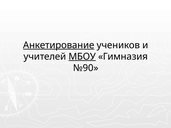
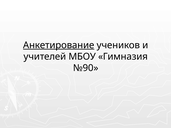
МБОУ underline: present -> none (82, 57)
